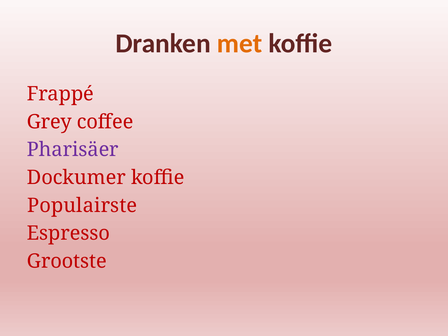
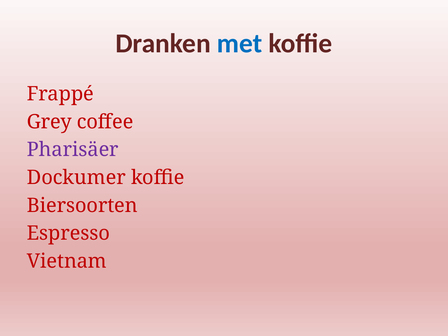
met colour: orange -> blue (240, 43)
Populairste: Populairste -> Biersoorten (82, 206)
Grootste: Grootste -> Vietnam (67, 261)
